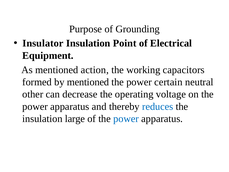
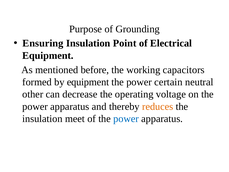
Insulator: Insulator -> Ensuring (43, 43)
action: action -> before (95, 70)
by mentioned: mentioned -> equipment (88, 82)
reduces colour: blue -> orange (158, 106)
large: large -> meet (75, 119)
